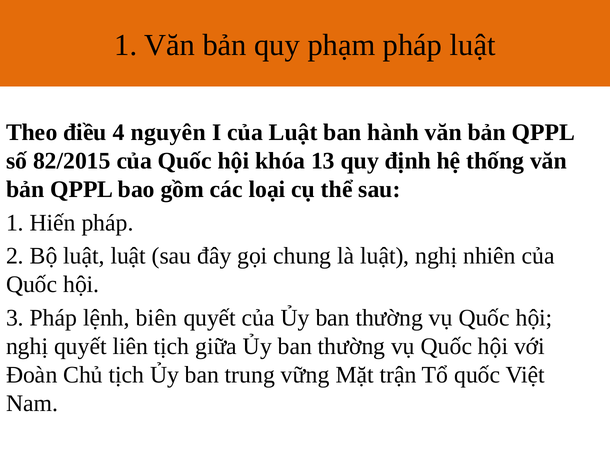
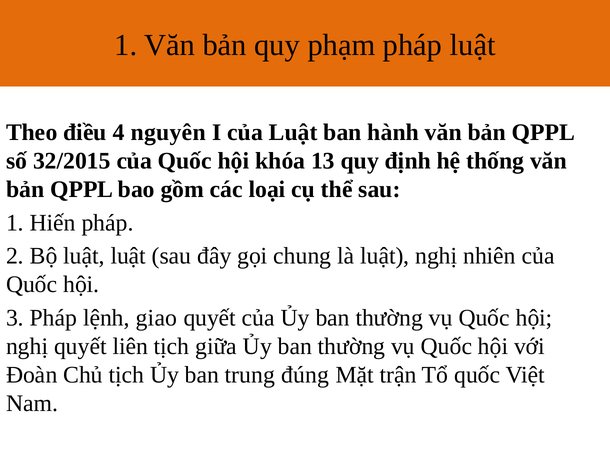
82/2015: 82/2015 -> 32/2015 (72, 161)
biên: biên -> giao (156, 318)
vững: vững -> đúng (305, 375)
